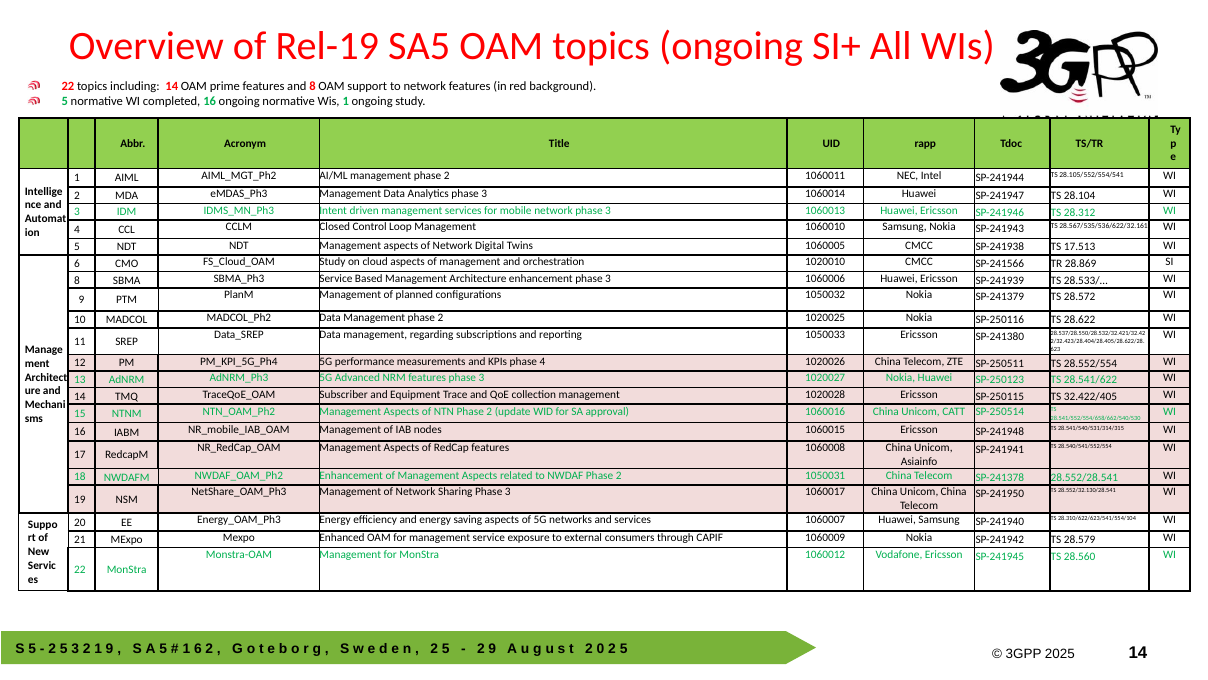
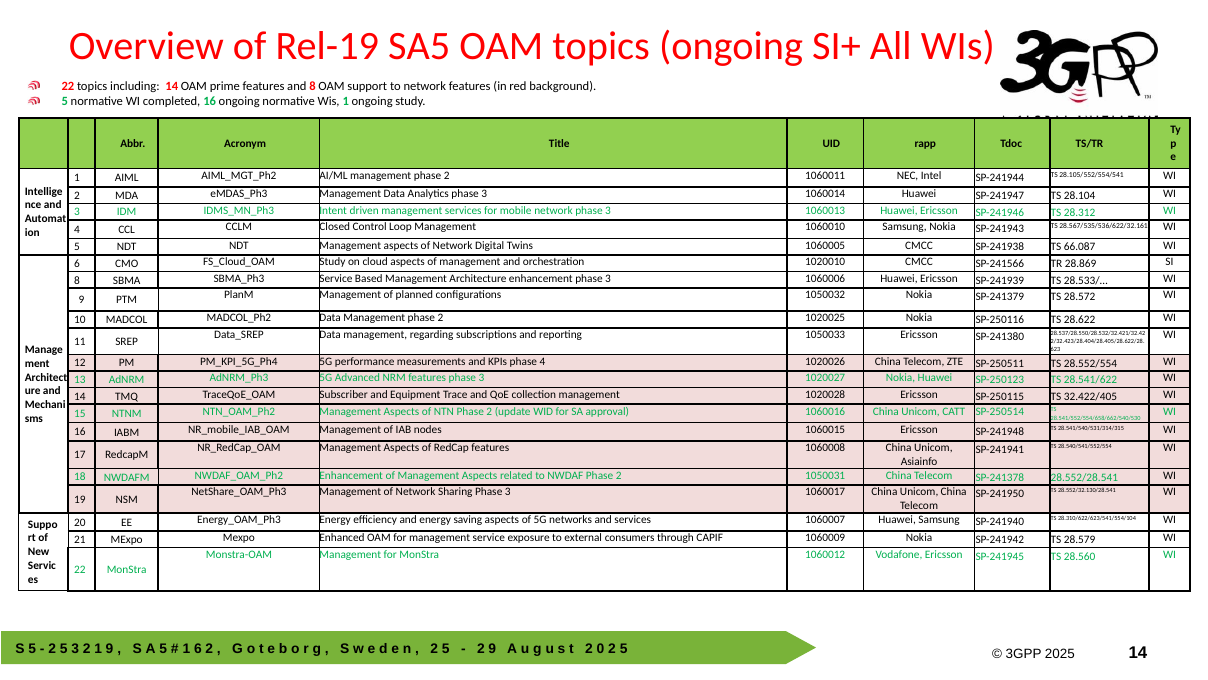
17.513: 17.513 -> 66.087 (1080, 247)
